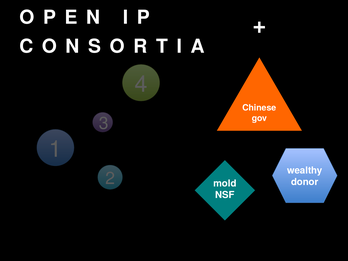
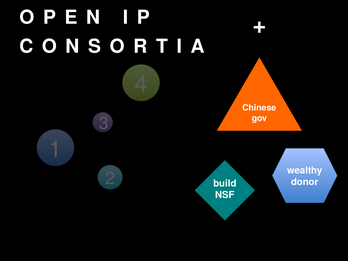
mold: mold -> build (225, 183)
